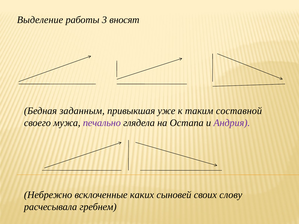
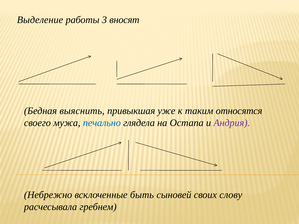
заданным: заданным -> выяснить (82, 111)
составной: составной -> относятся (239, 111)
печально colour: purple -> blue (102, 123)
каких: каких -> быть (142, 195)
